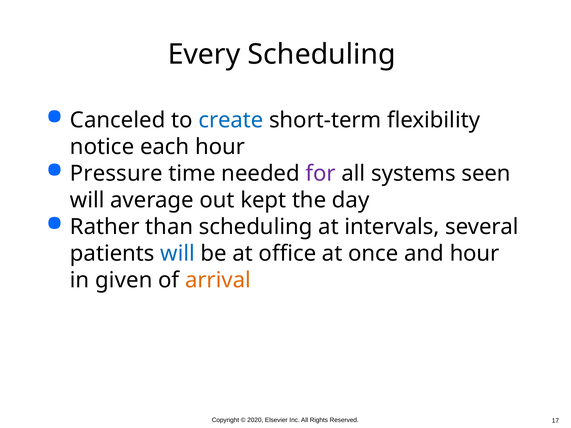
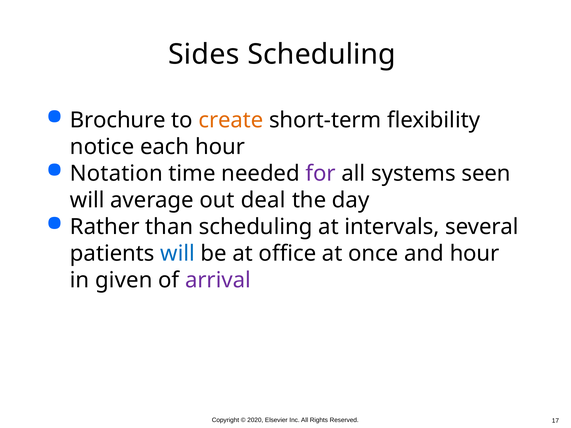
Every: Every -> Sides (204, 54)
Canceled: Canceled -> Brochure (118, 120)
create colour: blue -> orange (231, 120)
Pressure: Pressure -> Notation (116, 174)
kept: kept -> deal (263, 200)
arrival colour: orange -> purple (218, 280)
